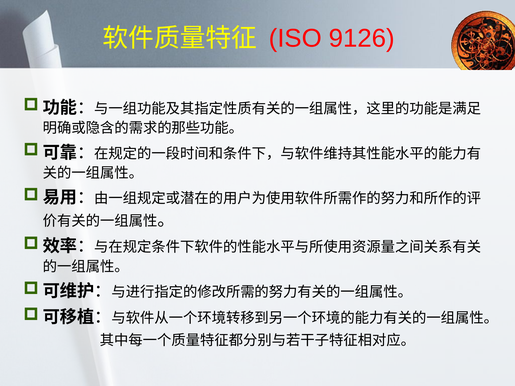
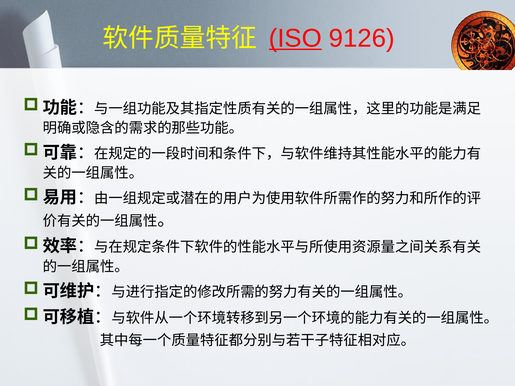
ISO underline: none -> present (295, 38)
